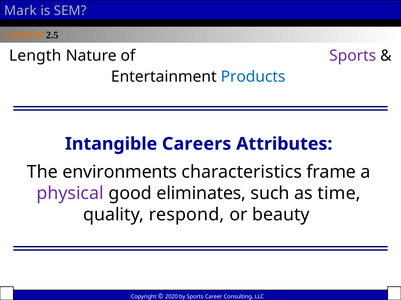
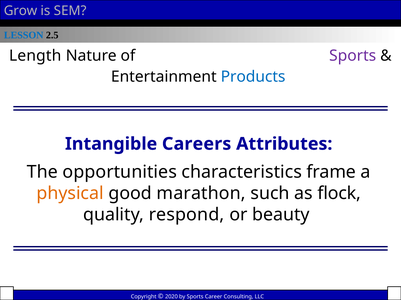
Mark: Mark -> Grow (21, 11)
LESSON colour: orange -> blue (24, 35)
environments: environments -> opportunities (120, 172)
physical colour: purple -> orange (70, 194)
eliminates: eliminates -> marathon (201, 194)
time: time -> flock (339, 194)
